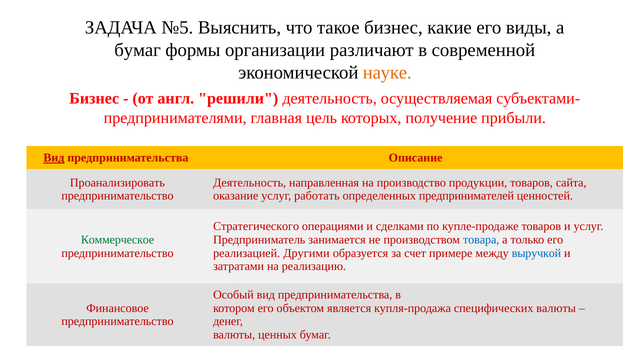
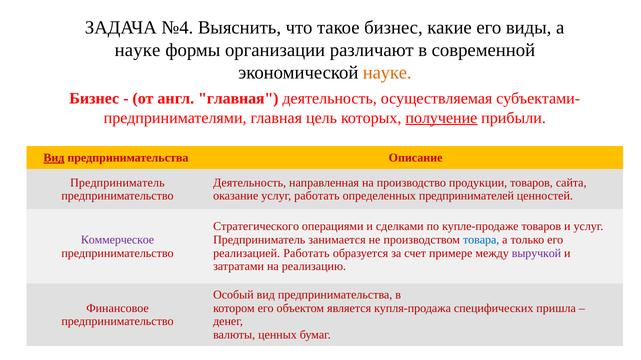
№5: №5 -> №4 (177, 28)
бумаг: бумаг -> науке (137, 50)
англ решили: решили -> главная (238, 99)
получение underline: none -> present (441, 118)
Проанализировать: Проанализировать -> Предприниматель (117, 183)
Коммерческое colour: green -> purple (118, 240)
реализацией Другими: Другими -> Работать (306, 253)
выручкой colour: blue -> purple (537, 253)
специфических валюты: валюты -> пришла (556, 309)
